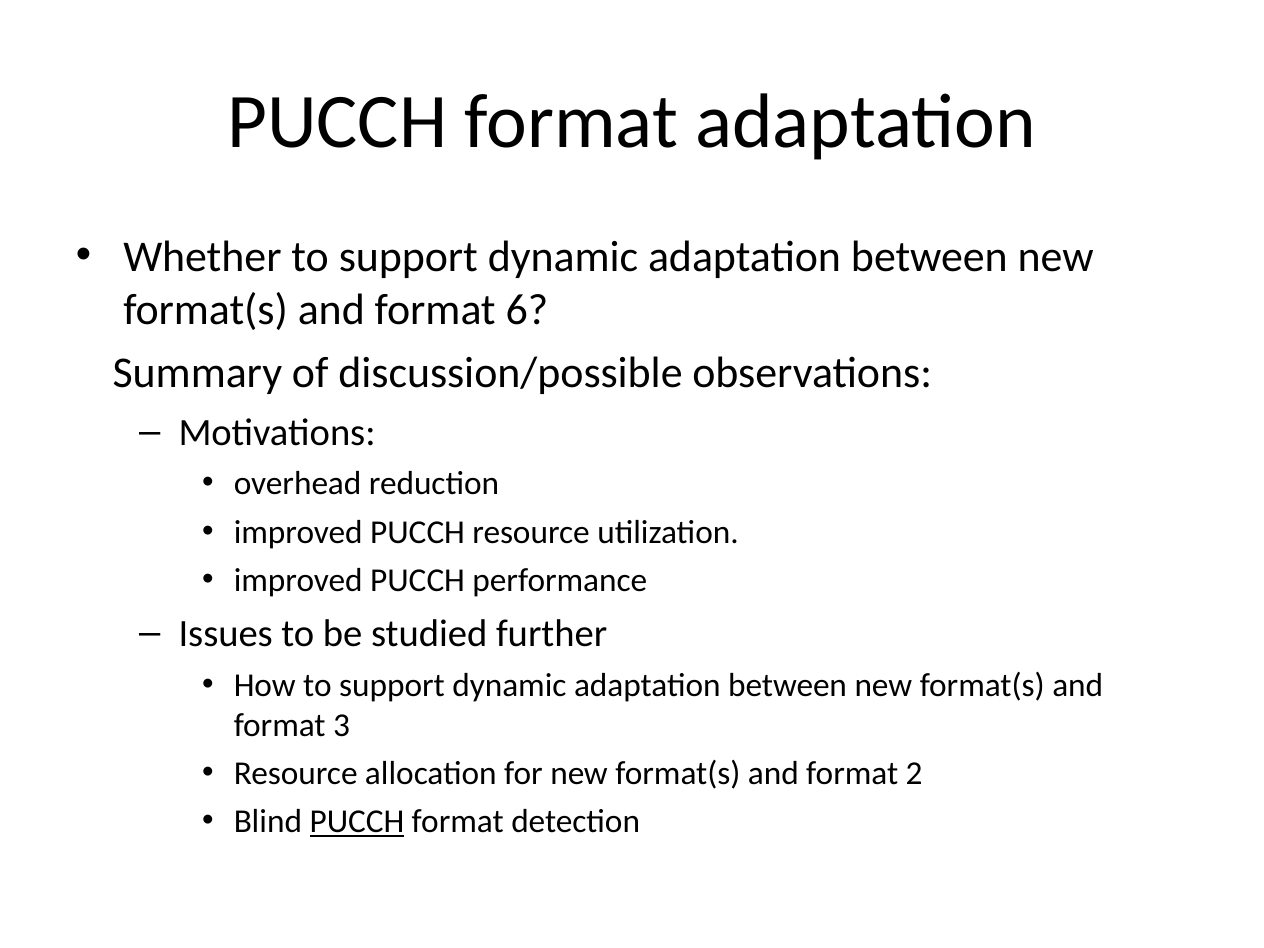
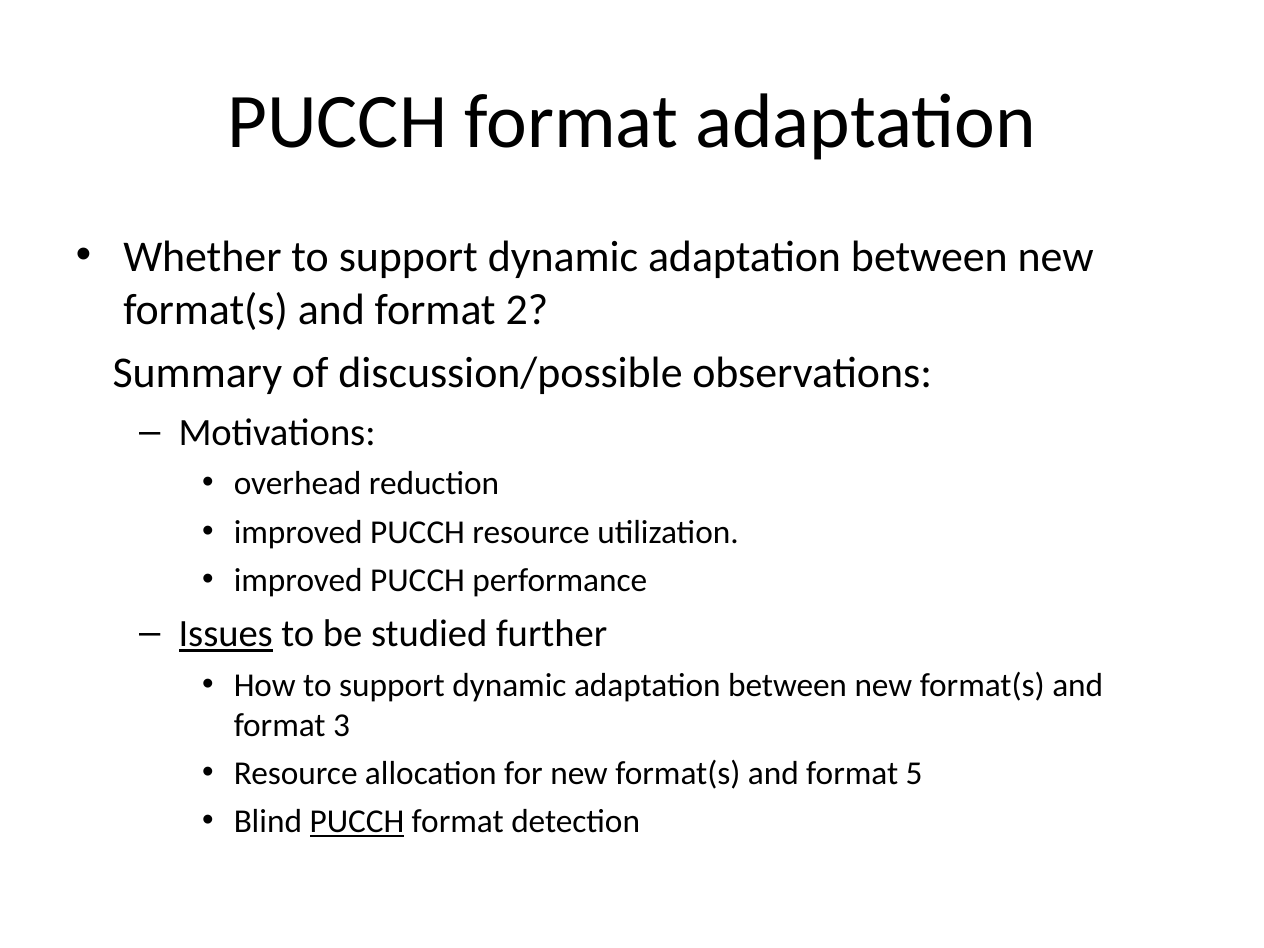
6: 6 -> 2 (527, 310)
Issues underline: none -> present (226, 634)
2: 2 -> 5 (914, 774)
